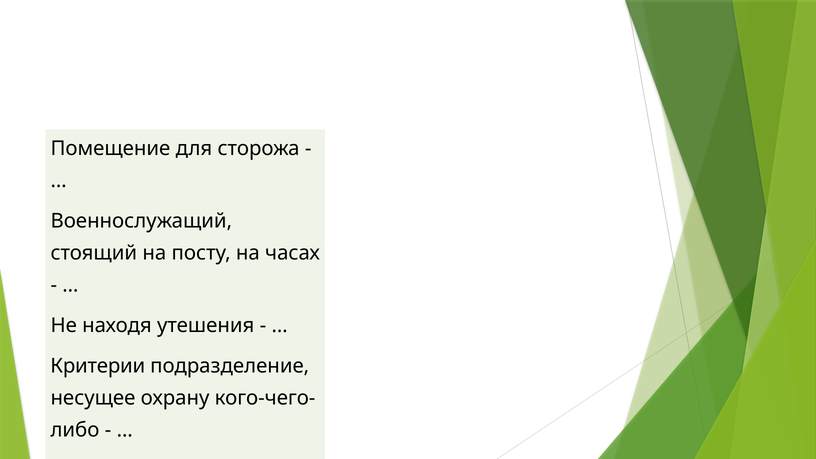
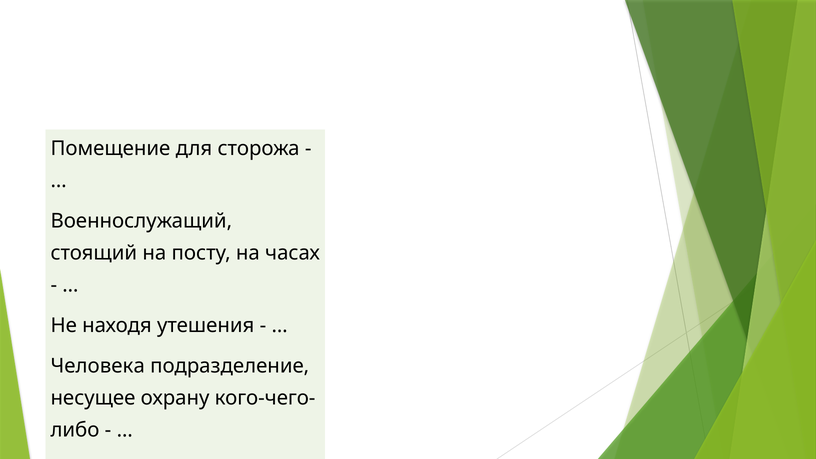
Критерии: Критерии -> Человека (98, 366)
